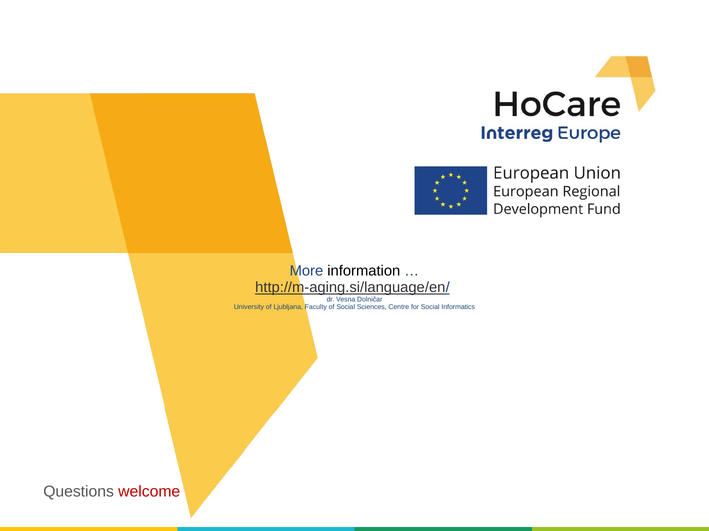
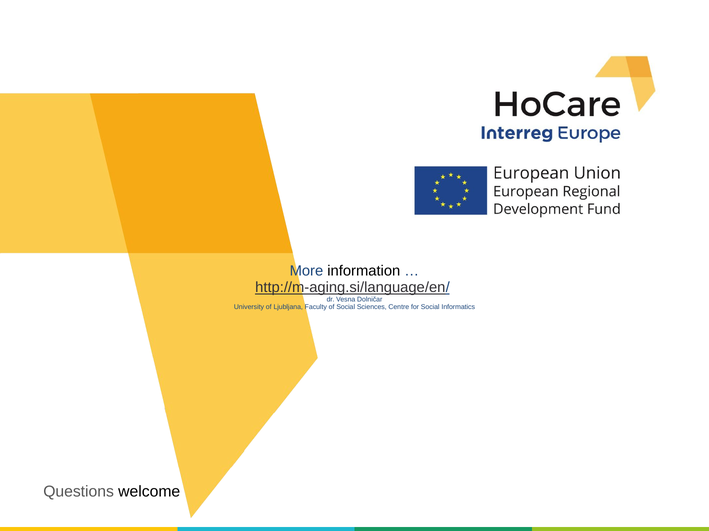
welcome colour: red -> black (149, 492)
